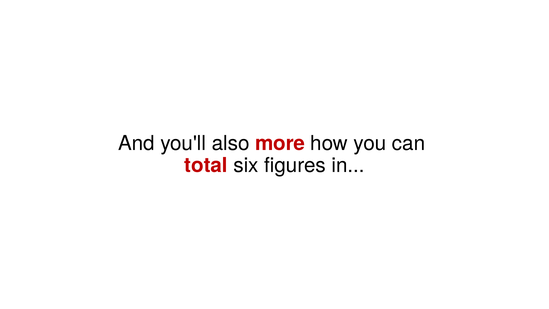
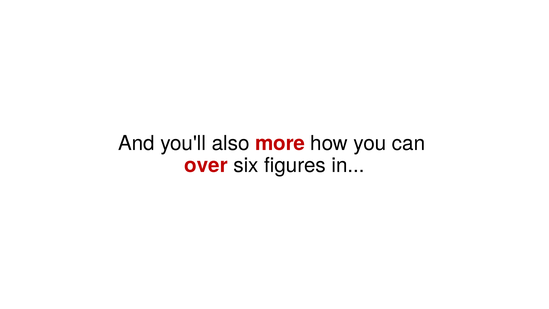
total: total -> over (206, 165)
